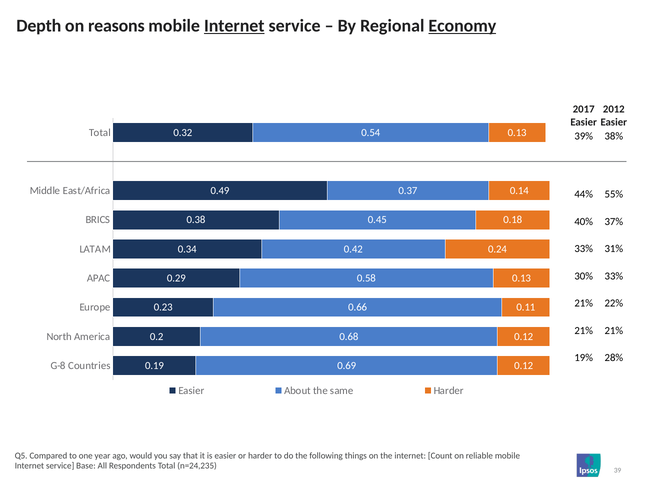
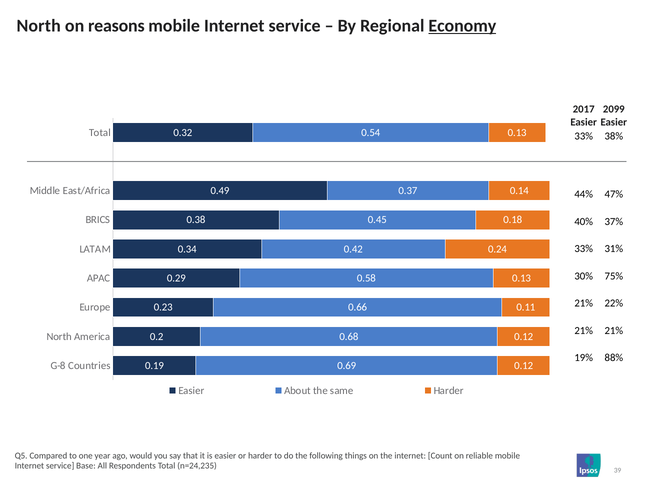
Depth: Depth -> North (39, 26)
Internet underline: present -> none (234, 26)
2012: 2012 -> 2099 (614, 109)
39%: 39% -> 33% (584, 136)
55%: 55% -> 47% (614, 194)
30% 33%: 33% -> 75% (614, 276)
28%: 28% -> 88% (614, 358)
